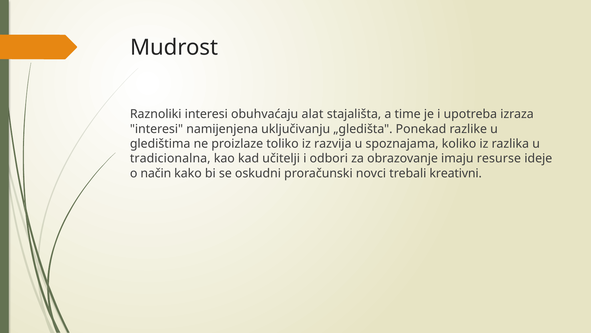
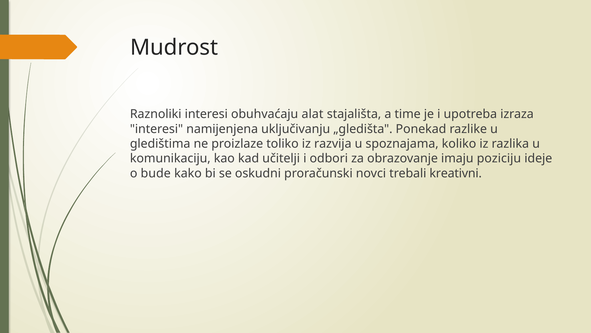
tradicionalna: tradicionalna -> komunikaciju (170, 158)
resurse: resurse -> poziciju (499, 158)
način: način -> bude (156, 173)
